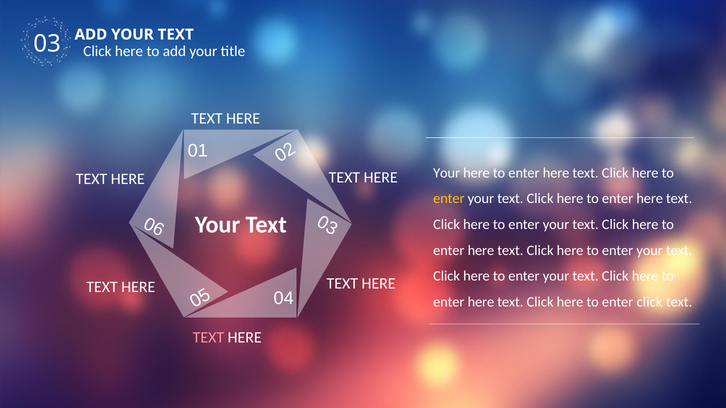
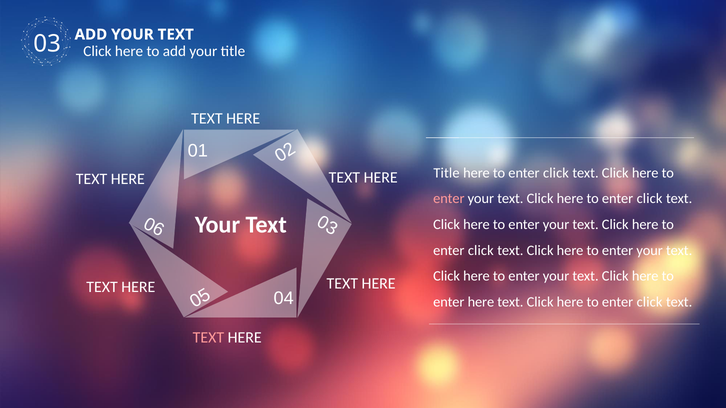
HERE Your: Your -> Title (446, 173)
here: here -> click (556, 173)
enter colour: yellow -> pink (449, 199)
here: here -> click (650, 199)
here: here -> click (481, 251)
